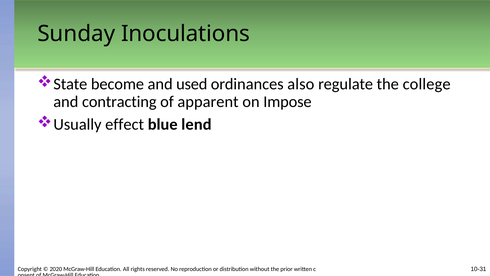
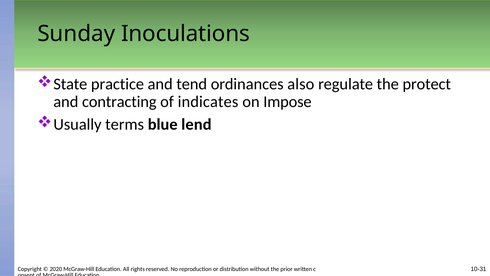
become: become -> practice (117, 84)
used: used -> tend (192, 84)
college: college -> protect (427, 84)
apparent: apparent -> indicates (208, 102)
effect: effect -> terms (125, 124)
